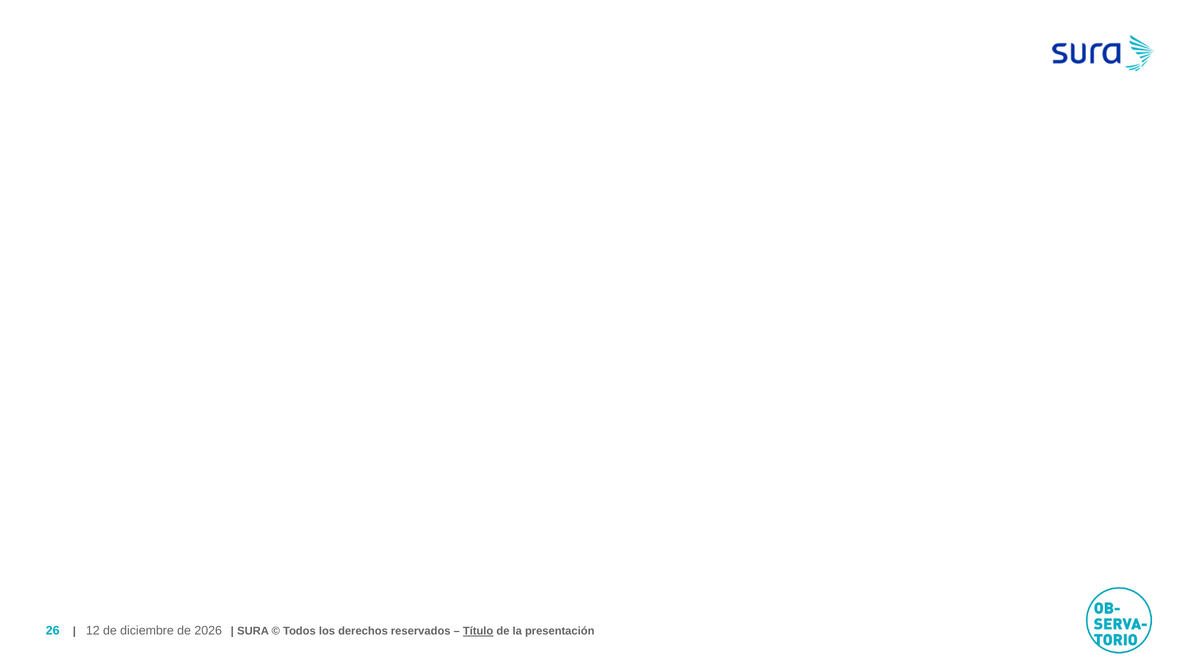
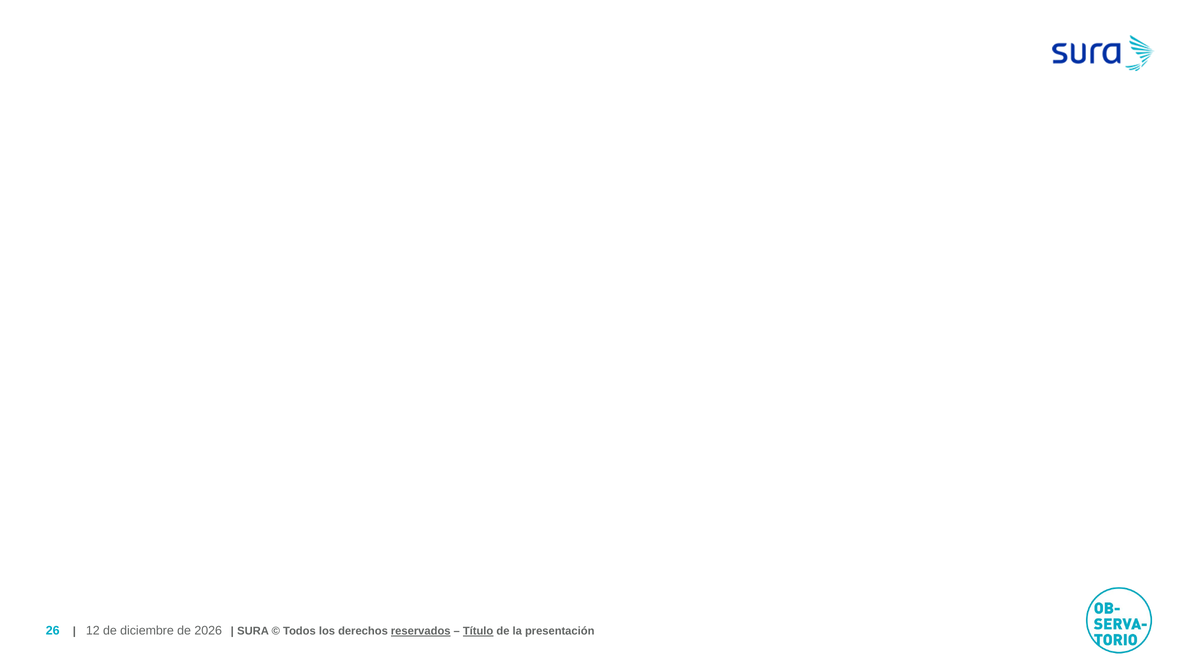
reservados underline: none -> present (421, 631)
